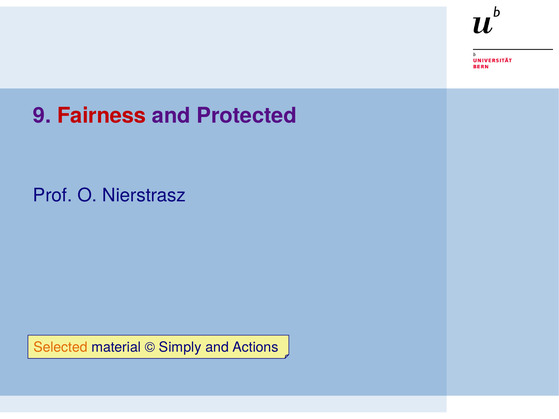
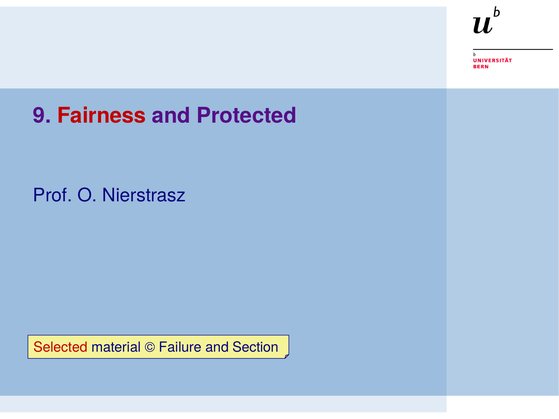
Selected colour: orange -> red (61, 347)
Simply: Simply -> Failure (180, 347)
Actions: Actions -> Section (256, 347)
